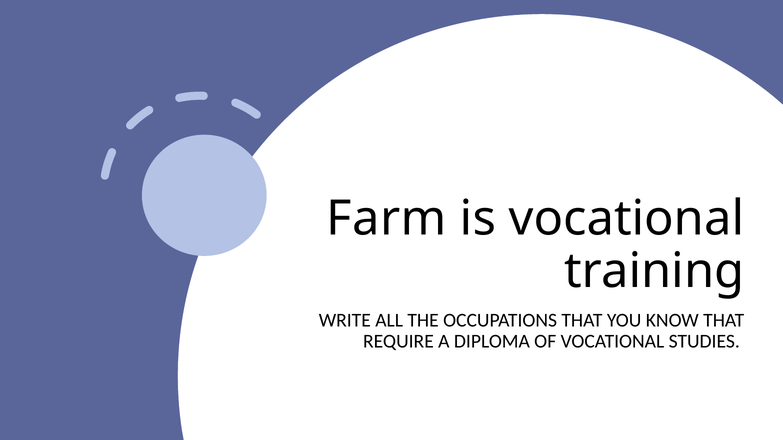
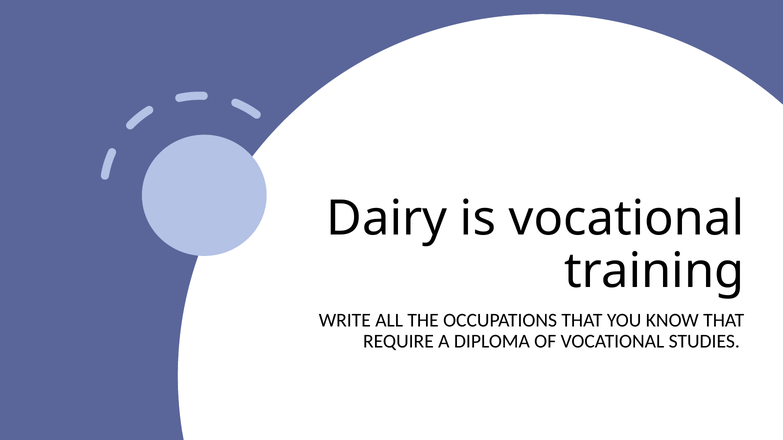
Farm: Farm -> Dairy (387, 219)
